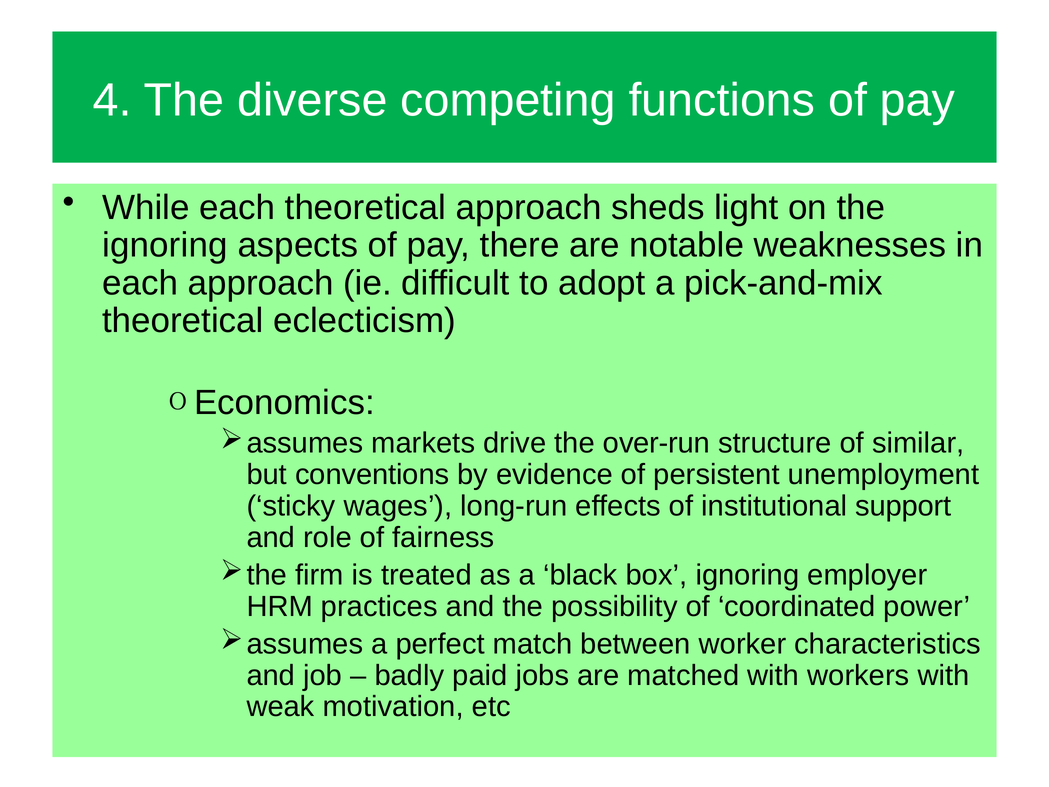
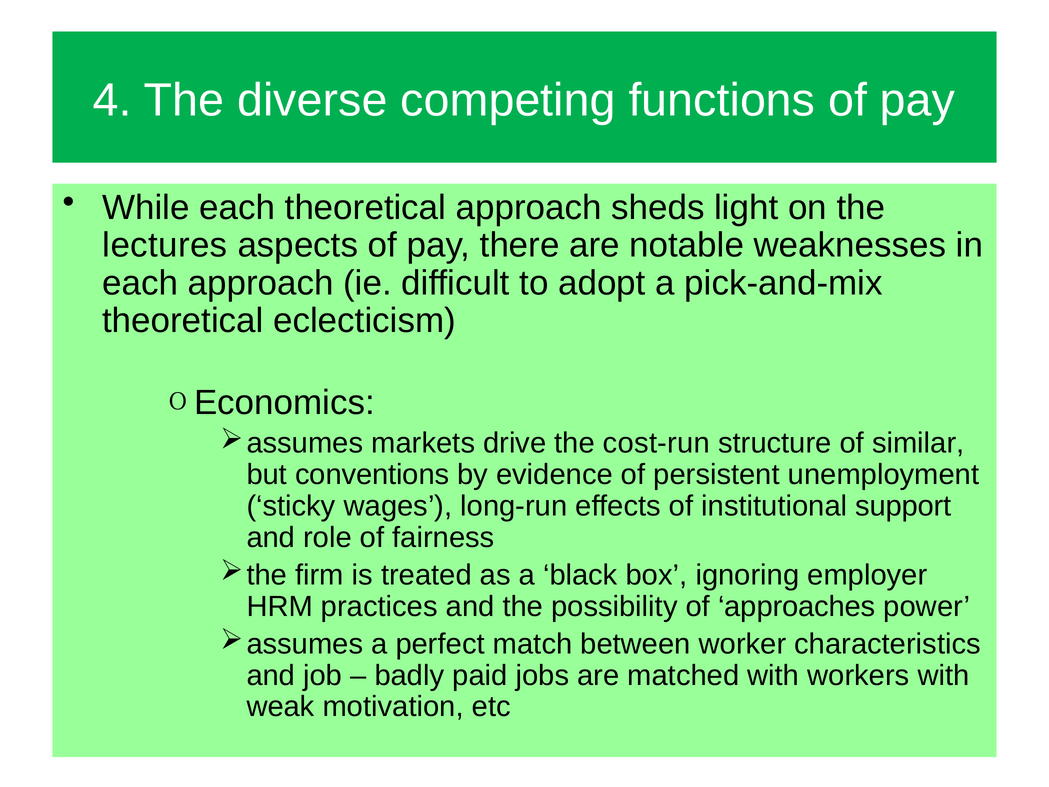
ignoring: ignoring -> lectures (165, 245)
over-run: over-run -> cost-run (656, 443)
coordinated: coordinated -> approaches (797, 606)
